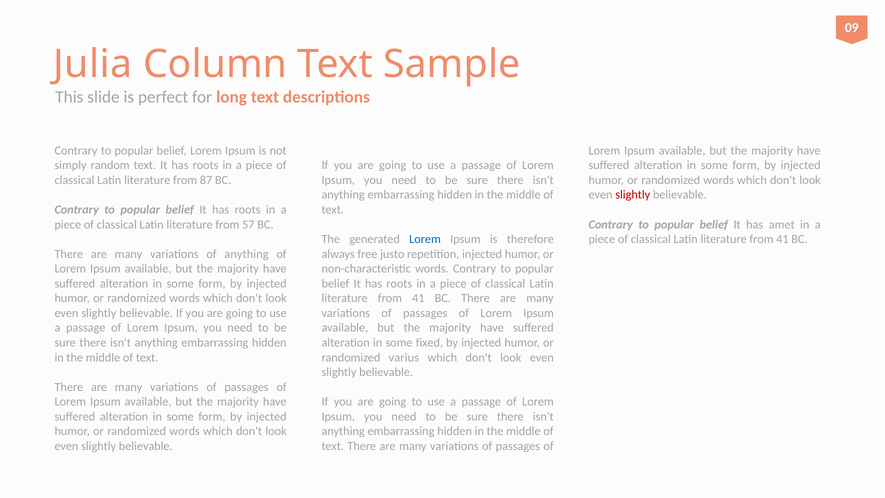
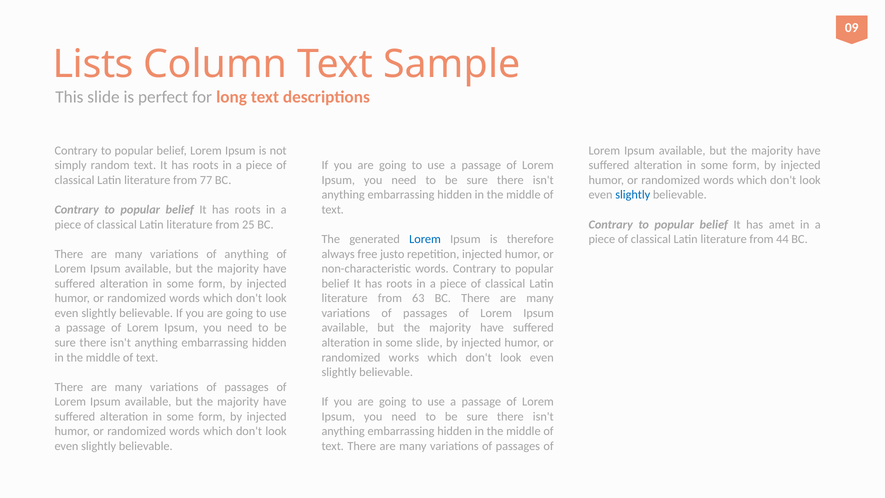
Julia: Julia -> Lists (93, 64)
87: 87 -> 77 (206, 180)
slightly colour: red -> blue (633, 195)
57: 57 -> 25 (248, 224)
41: 41 -> 44 (782, 239)
41: 41 -> 63 (418, 298)
some fixed: fixed -> slide (429, 343)
varius: varius -> works (404, 357)
